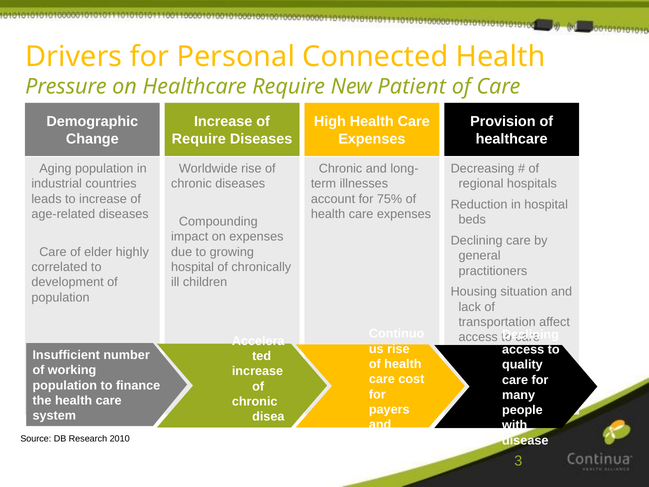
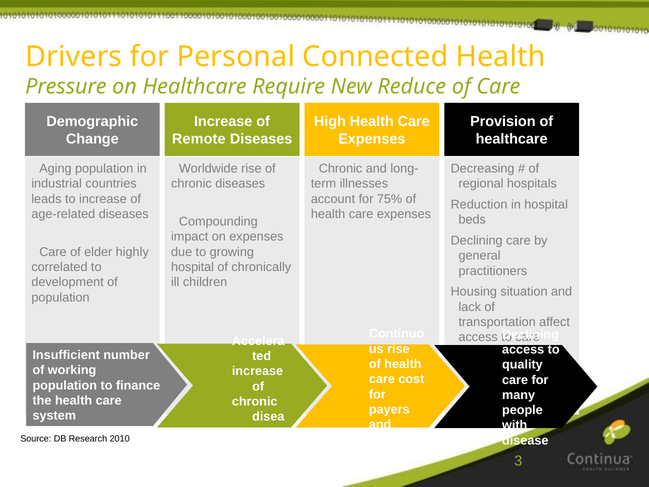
Patient: Patient -> Reduce (412, 86)
Require: Require -> Remote (199, 139)
